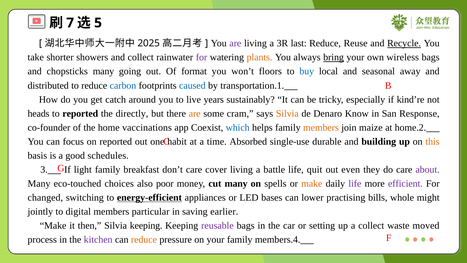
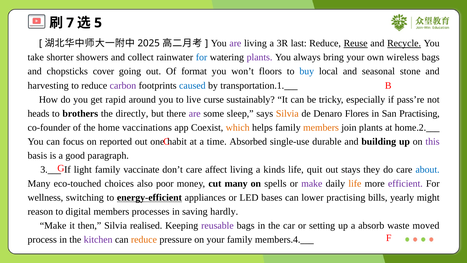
Reuse underline: none -> present (356, 43)
for colour: purple -> blue (202, 57)
plants colour: orange -> purple (260, 57)
bring underline: present -> none (334, 57)
chopsticks many: many -> cover (103, 71)
away: away -> stone (410, 71)
distributed: distributed -> harvesting (48, 85)
carbon colour: blue -> purple (123, 85)
catch: catch -> rapid (116, 99)
years: years -> curse (214, 99)
kind’re: kind’re -> pass’re (411, 99)
to reported: reported -> brothers (80, 113)
are colour: orange -> purple (195, 113)
cram: cram -> sleep (240, 113)
Know: Know -> Flores (357, 113)
San Response: Response -> Practising (419, 113)
which colour: blue -> orange (238, 127)
join maize: maize -> plants (371, 127)
this colour: orange -> purple (433, 141)
schedules: schedules -> paragraph (108, 155)
breakfast: breakfast -> vaccinate (141, 169)
cover: cover -> affect (216, 169)
battle: battle -> kinds (274, 169)
even: even -> stays (351, 169)
about colour: purple -> blue (428, 169)
make colour: orange -> purple (312, 183)
life colour: purple -> orange (355, 183)
changed: changed -> wellness (45, 197)
whole: whole -> yearly (402, 197)
jointly: jointly -> reason (40, 211)
particular: particular -> processes (151, 211)
earlier: earlier -> hardly (224, 211)
Silvia keeping: keeping -> realised (146, 225)
a collect: collect -> absorb (371, 225)
